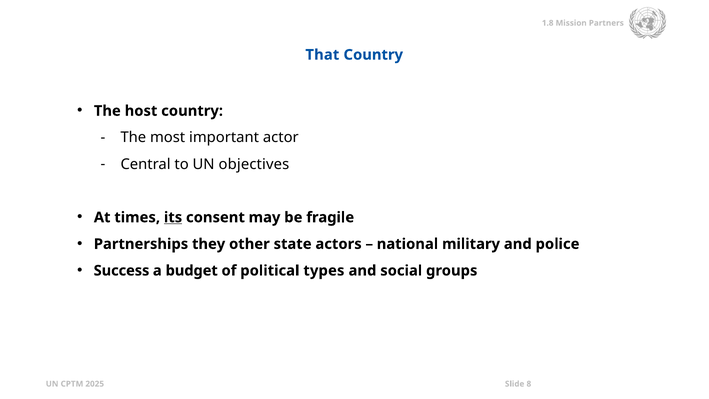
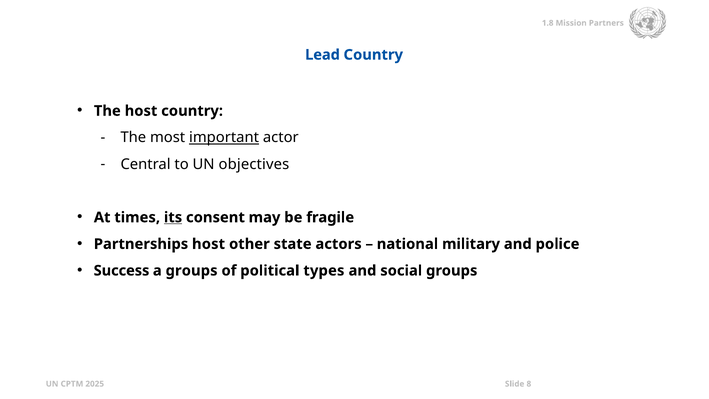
That: That -> Lead (323, 55)
important underline: none -> present (224, 137)
Partnerships they: they -> host (209, 244)
a budget: budget -> groups (192, 270)
